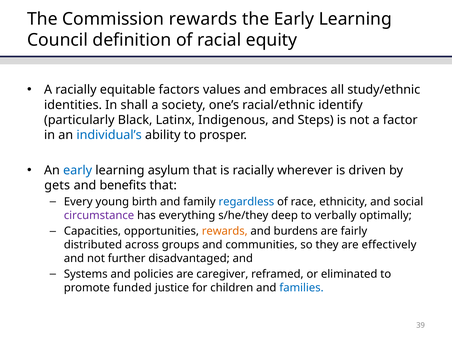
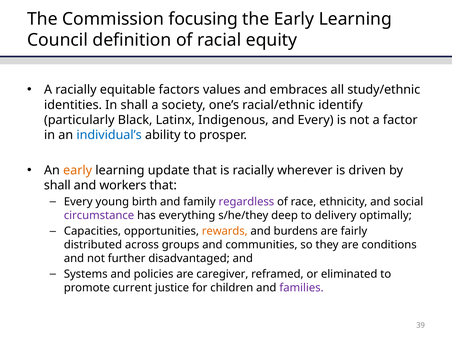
Commission rewards: rewards -> focusing (203, 19)
and Steps: Steps -> Every (316, 120)
early colour: blue -> orange (78, 170)
asylum: asylum -> update (169, 170)
gets: gets -> shall (57, 185)
benefits: benefits -> workers (123, 185)
regardless colour: blue -> purple (246, 202)
verbally: verbally -> delivery (336, 215)
effectively: effectively -> conditions (389, 245)
funded: funded -> current (132, 288)
families colour: blue -> purple (302, 288)
